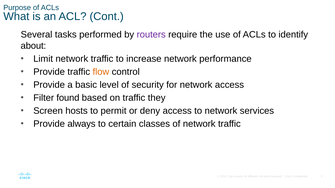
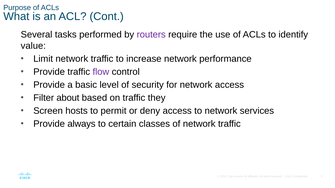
about: about -> value (33, 46)
flow colour: orange -> purple (101, 72)
found: found -> about (68, 98)
